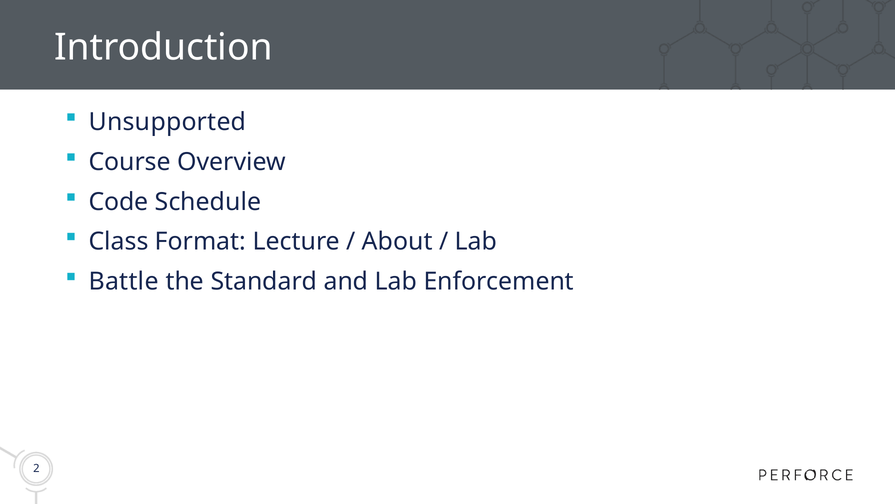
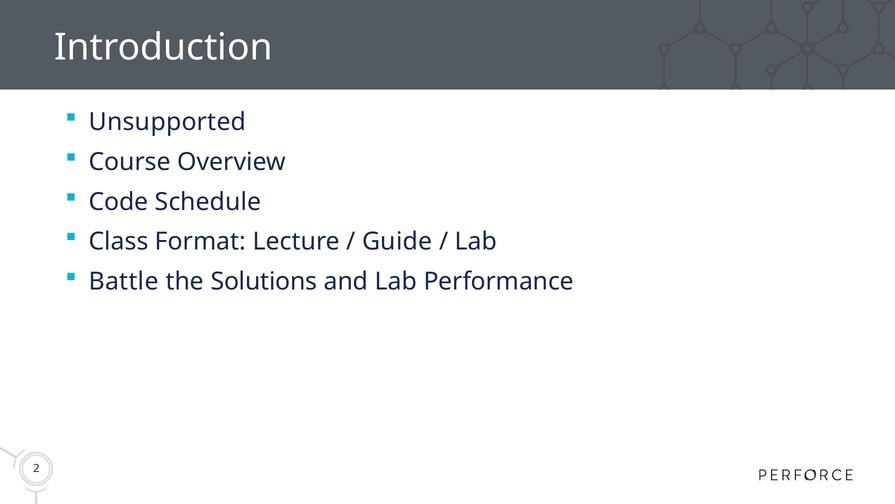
About: About -> Guide (397, 241)
Standard: Standard -> Solutions (264, 281)
Enforcement: Enforcement -> Performance (499, 281)
